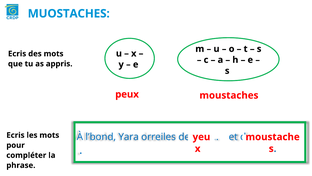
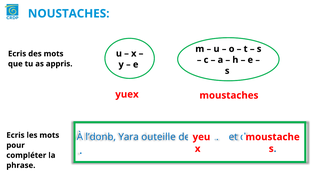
MUOSTACHES: MUOSTACHES -> NOUSTACHES (69, 14)
peux: peux -> yuex (127, 94)
l’bond: l’bond -> l’donb (101, 137)
orreiles: orreiles -> outeille (159, 137)
